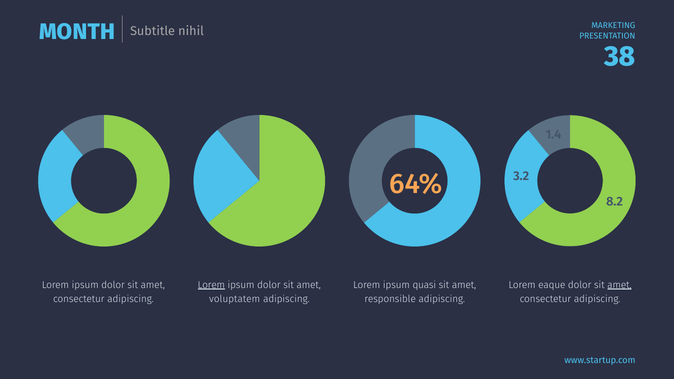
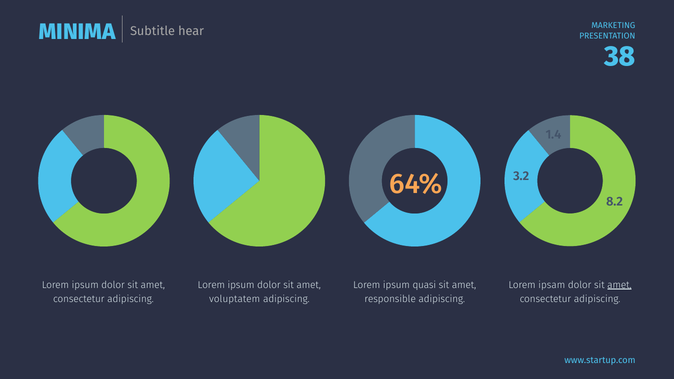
MONTH: MONTH -> MINIMA (77, 32)
nihil: nihil -> hear (191, 31)
Lorem underline: present -> none (211, 285)
eaque: eaque -> ipsam (552, 285)
